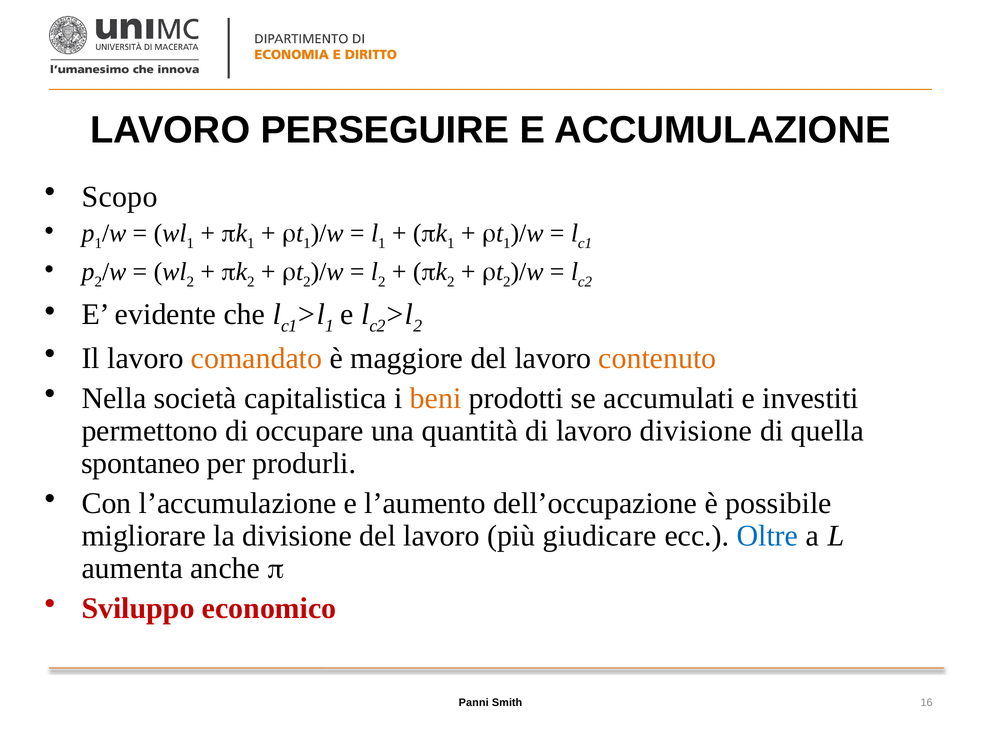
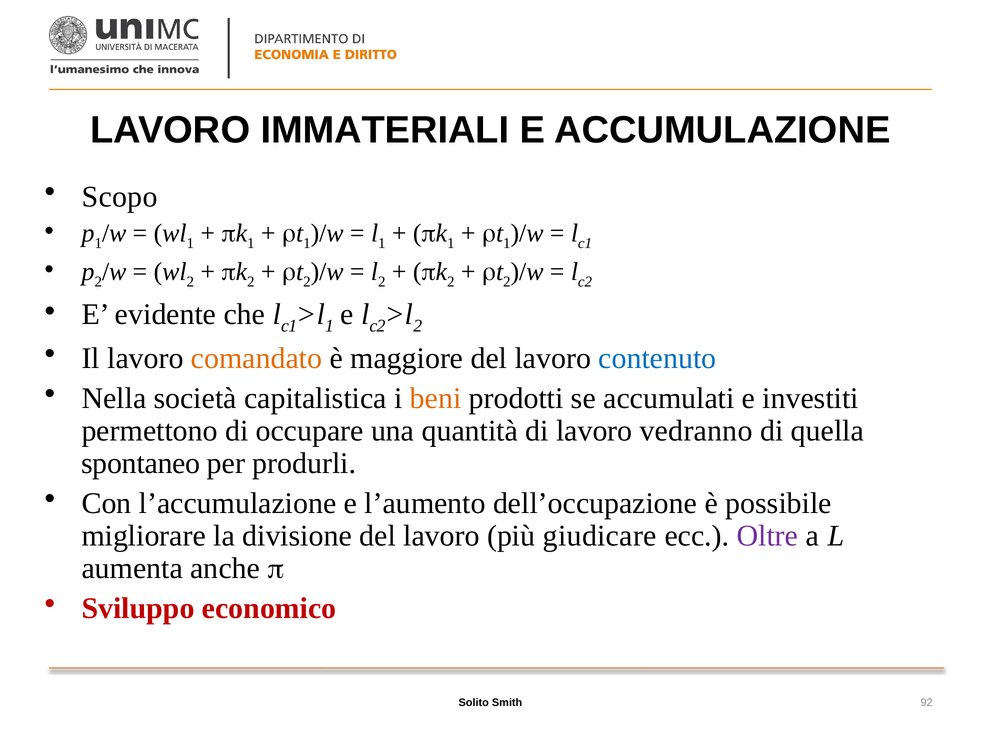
PERSEGUIRE: PERSEGUIRE -> IMMATERIALI (385, 130)
contenuto colour: orange -> blue (657, 358)
lavoro divisione: divisione -> vedranno (696, 431)
Oltre colour: blue -> purple (768, 536)
Panni: Panni -> Solito (474, 702)
16: 16 -> 92 (927, 702)
